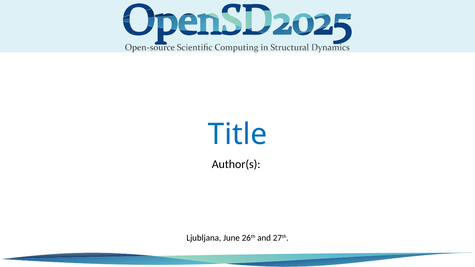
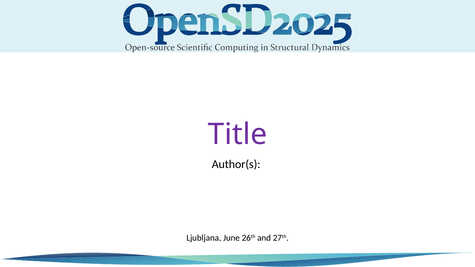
Title colour: blue -> purple (237, 135)
